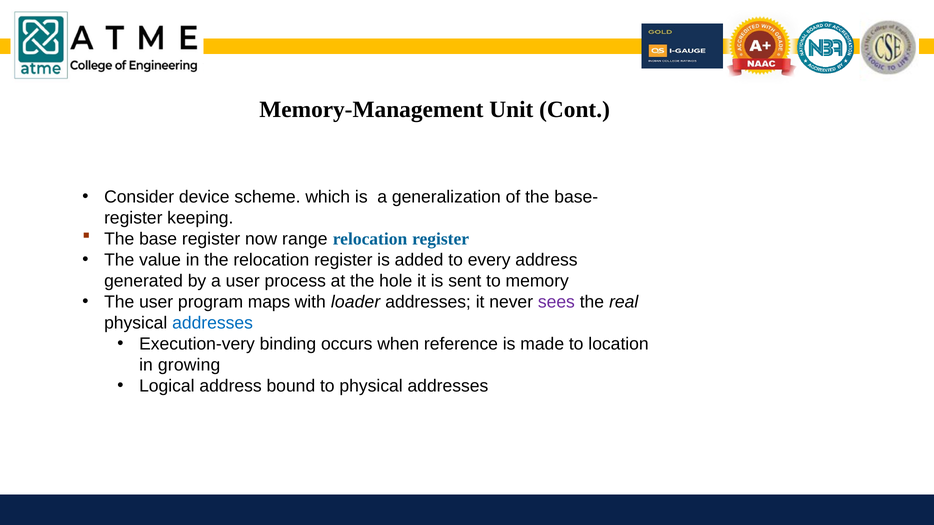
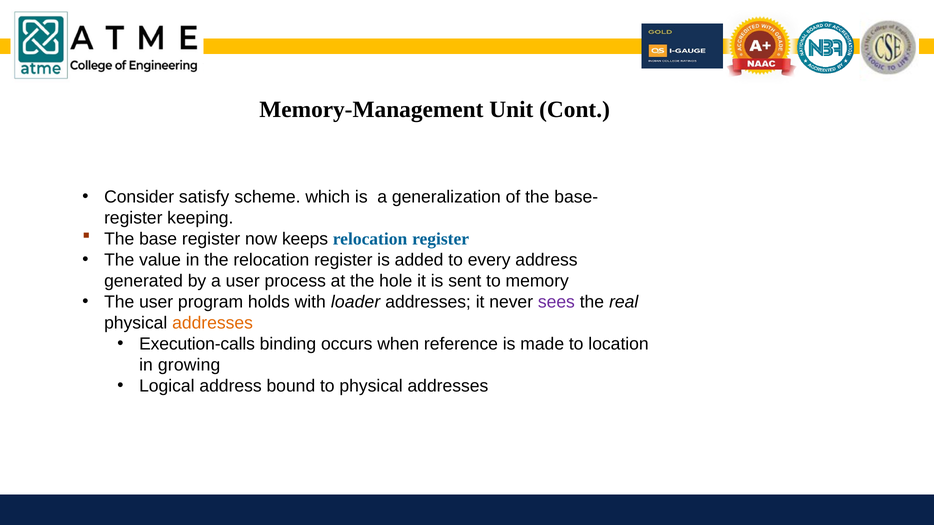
device: device -> satisfy (204, 197)
range: range -> keeps (305, 239)
maps: maps -> holds (269, 302)
addresses colour: blue -> orange (213, 323)
Execution-very: Execution-very -> Execution-calls (197, 344)
